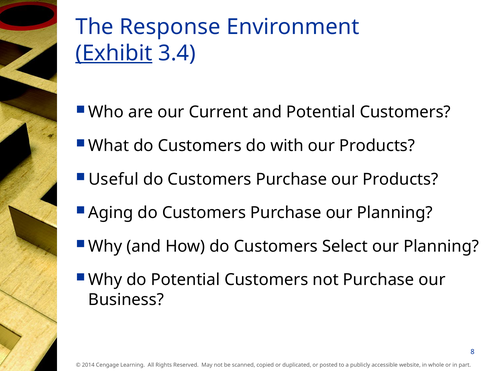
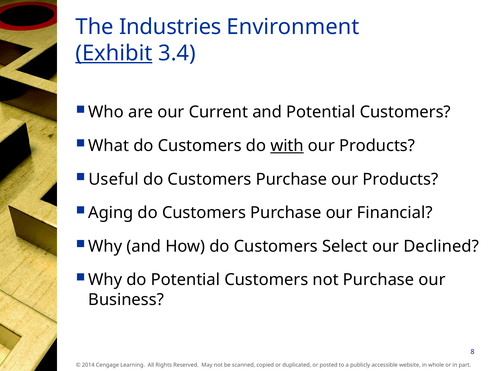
Response: Response -> Industries (170, 27)
with underline: none -> present (287, 146)
Purchase our Planning: Planning -> Financial (395, 213)
Select our Planning: Planning -> Declined (441, 246)
